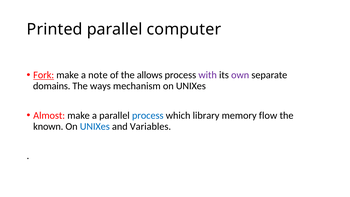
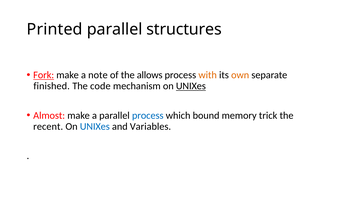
computer: computer -> structures (184, 29)
with colour: purple -> orange (208, 75)
own colour: purple -> orange (240, 75)
domains: domains -> finished (52, 86)
ways: ways -> code (100, 86)
UNIXes underline: none -> present (191, 86)
library: library -> bound (206, 115)
flow: flow -> trick (268, 115)
known: known -> recent (48, 126)
